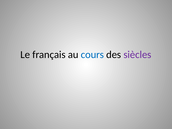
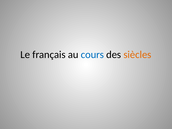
siècles colour: purple -> orange (137, 55)
